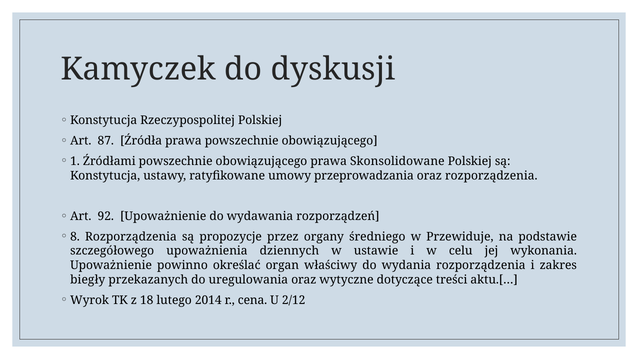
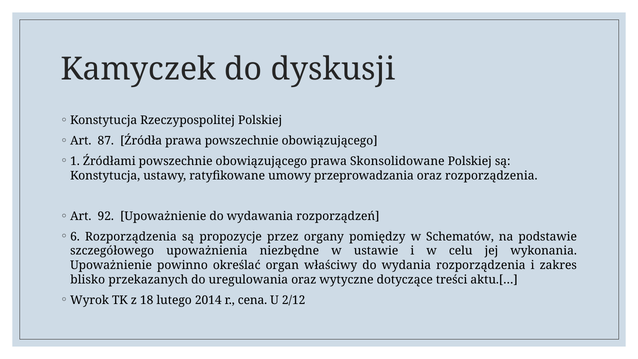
8: 8 -> 6 (75, 237)
średniego: średniego -> pomiędzy (377, 237)
Przewiduje: Przewiduje -> Schematów (460, 237)
dziennych: dziennych -> niezbędne (289, 251)
biegły: biegły -> blisko (88, 280)
